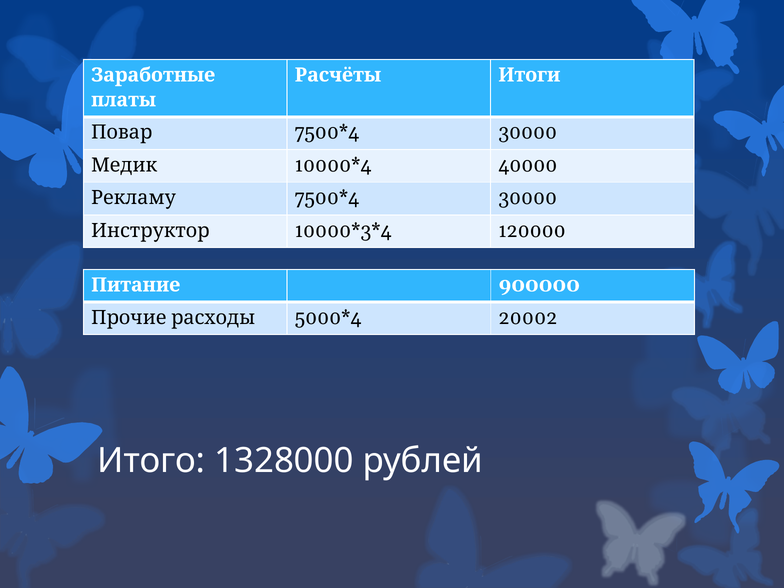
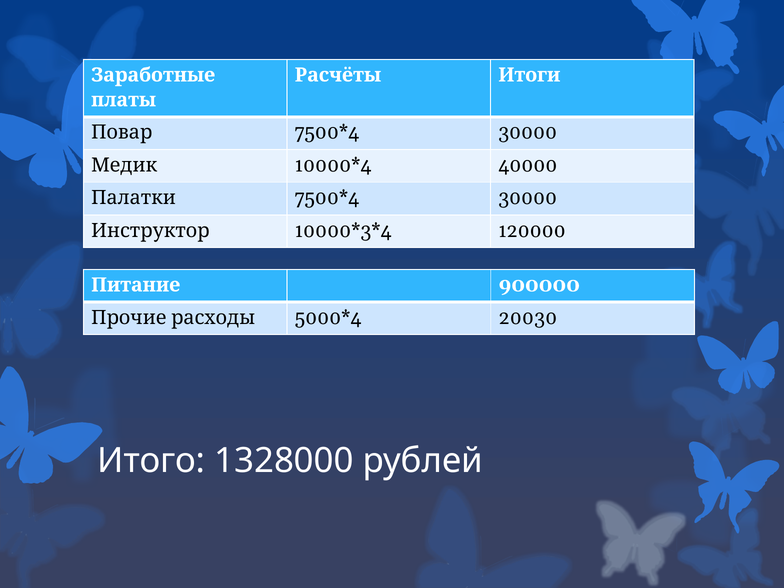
Рекламу: Рекламу -> Палатки (134, 198)
20002: 20002 -> 20030 (528, 318)
